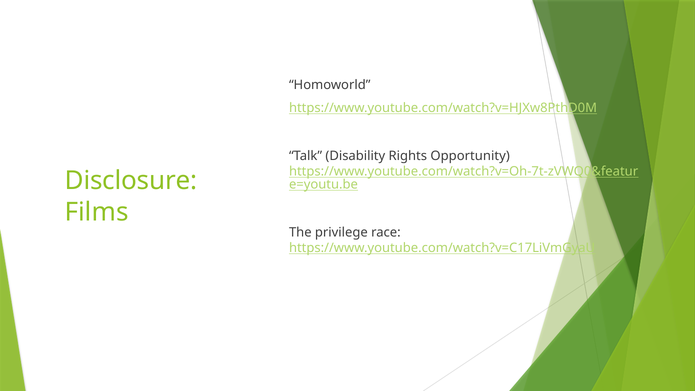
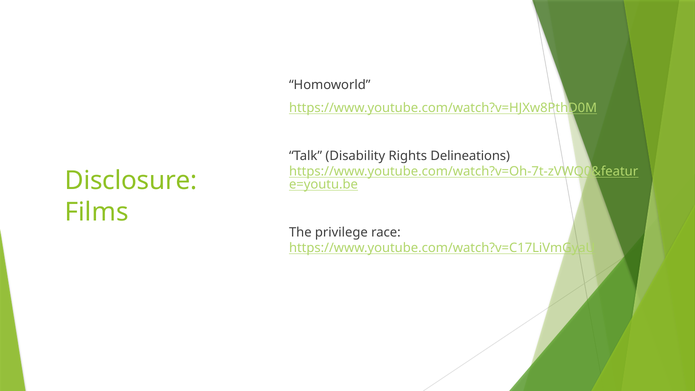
Opportunity: Opportunity -> Delineations (470, 156)
